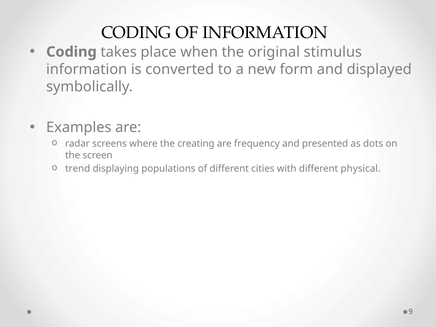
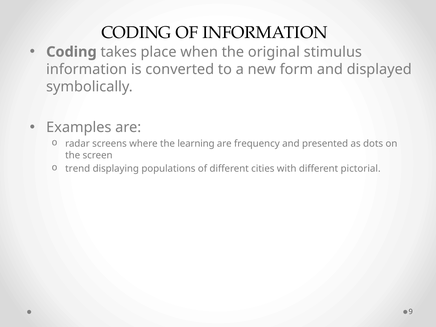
creating: creating -> learning (196, 144)
physical: physical -> pictorial (361, 169)
